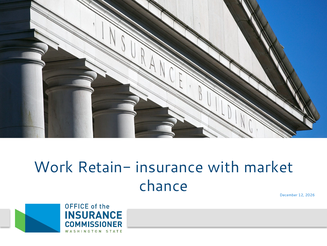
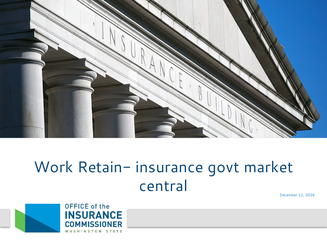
with: with -> govt (224, 167)
chance: chance -> central (164, 185)
